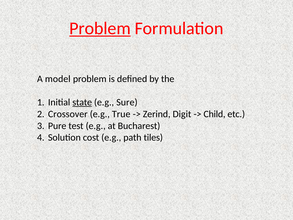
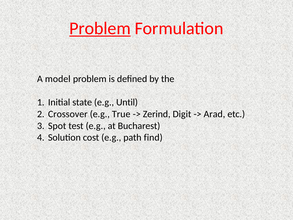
state underline: present -> none (82, 102)
Sure: Sure -> Until (127, 102)
Child: Child -> Arad (214, 114)
Pure: Pure -> Spot (57, 126)
tiles: tiles -> find (153, 137)
